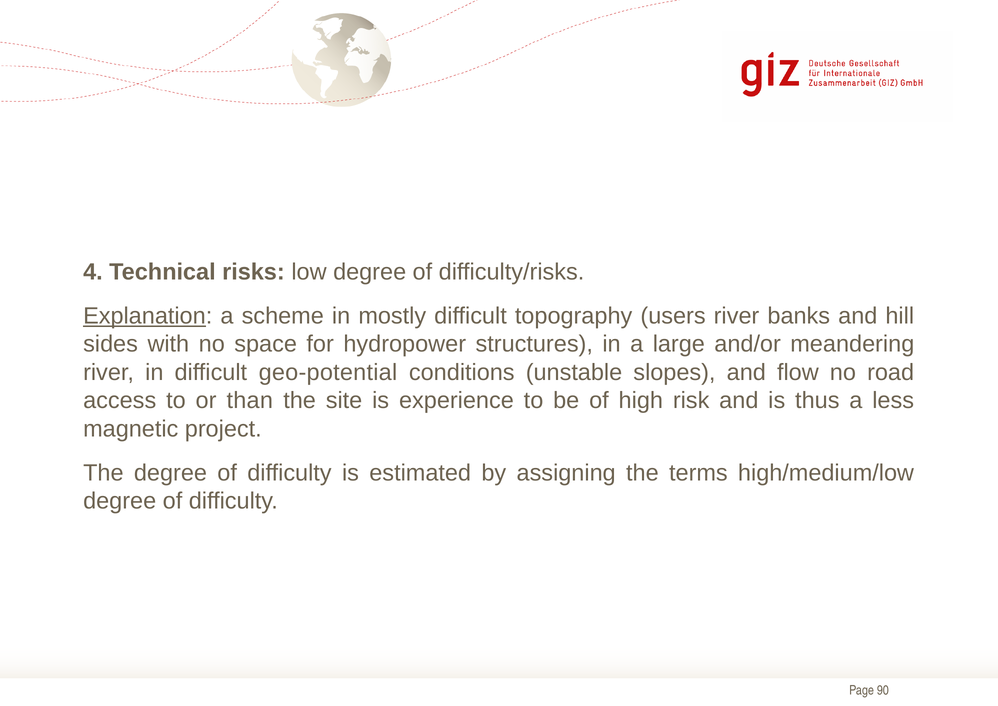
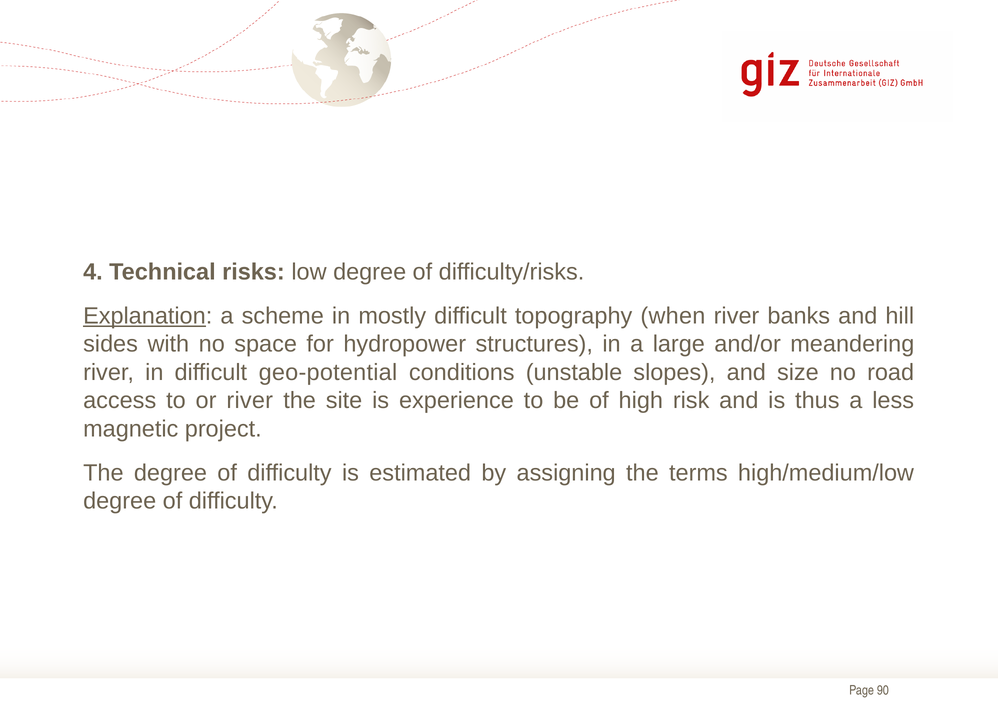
users: users -> when (673, 316)
flow: flow -> size (798, 373)
or than: than -> river (250, 401)
